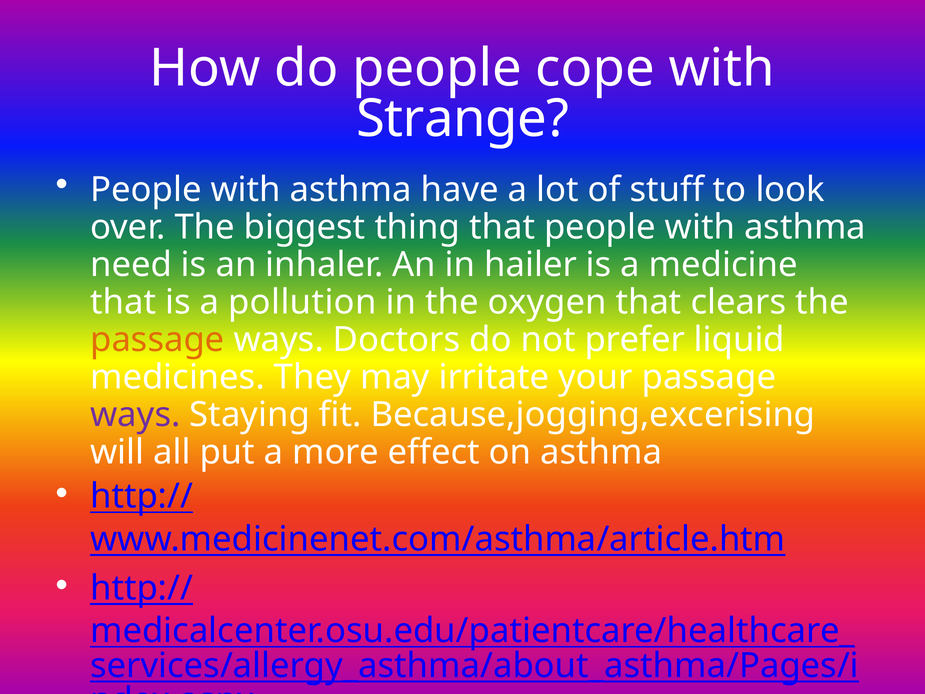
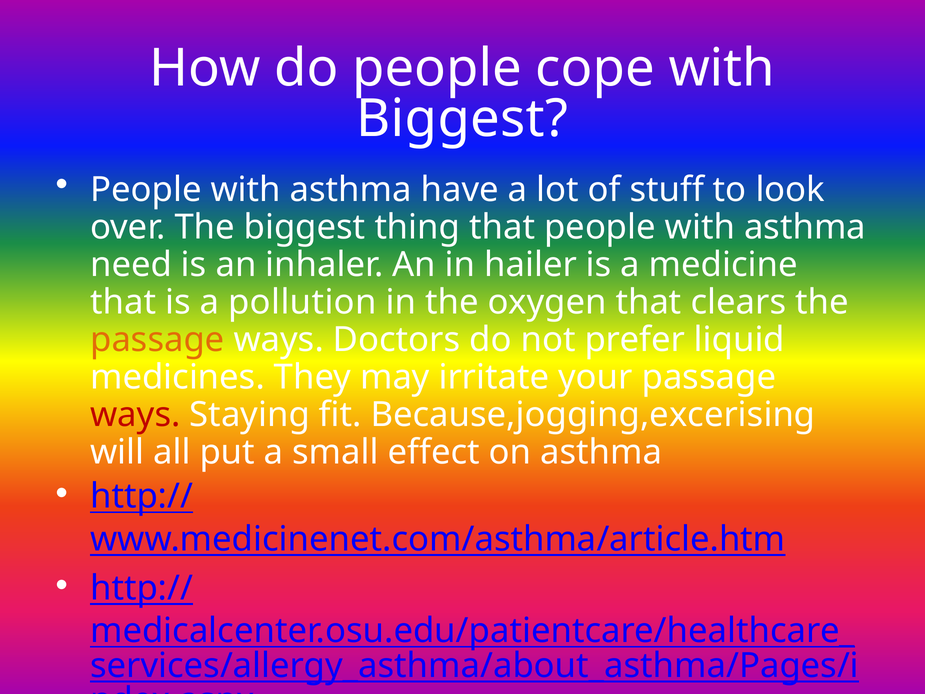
Strange: Strange -> Biggest (462, 119)
ways colour: purple -> red (135, 415)
more: more -> small (336, 452)
